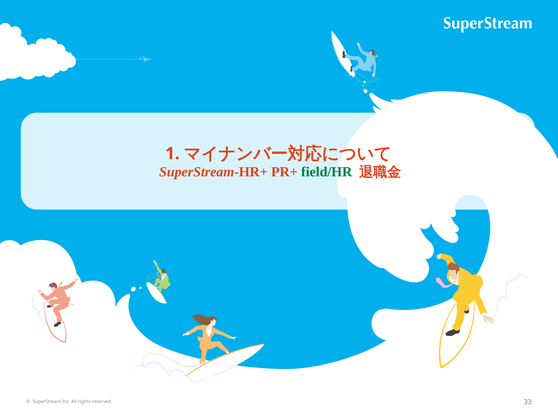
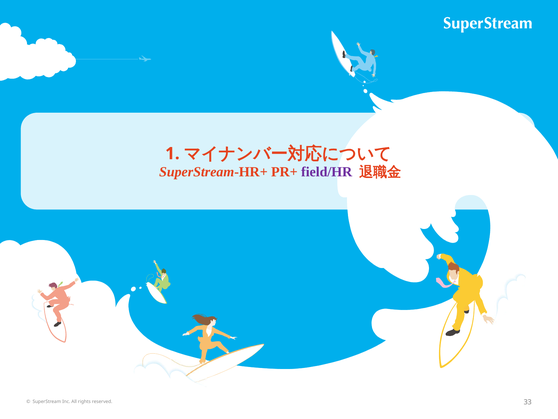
field/HR colour: green -> purple (327, 172)
